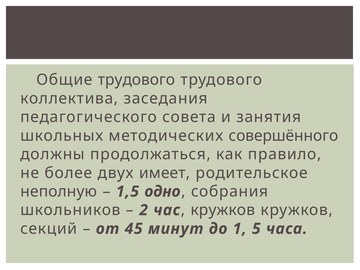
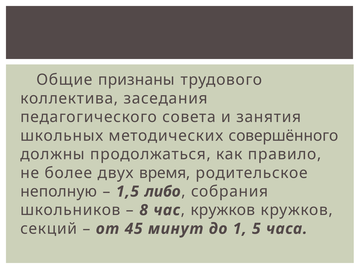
Общие трудового: трудового -> признаны (136, 80)
имеет: имеет -> время (165, 173)
одно: одно -> либо (163, 192)
2: 2 -> 8 (144, 210)
